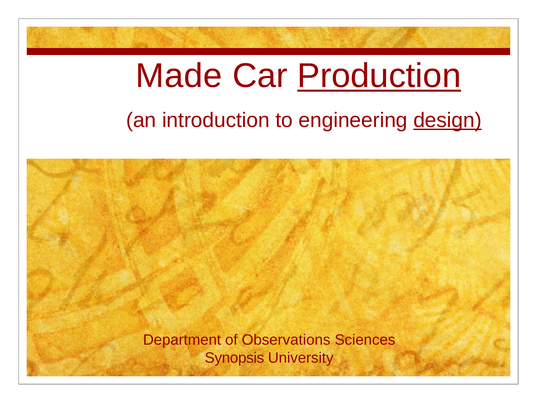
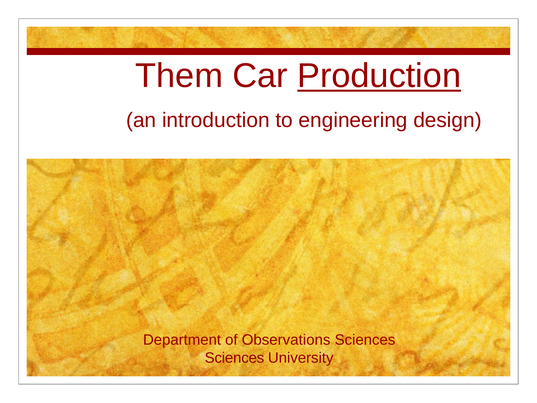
Made: Made -> Them (179, 76)
design underline: present -> none (448, 120)
Synopsis: Synopsis -> Sciences (234, 358)
